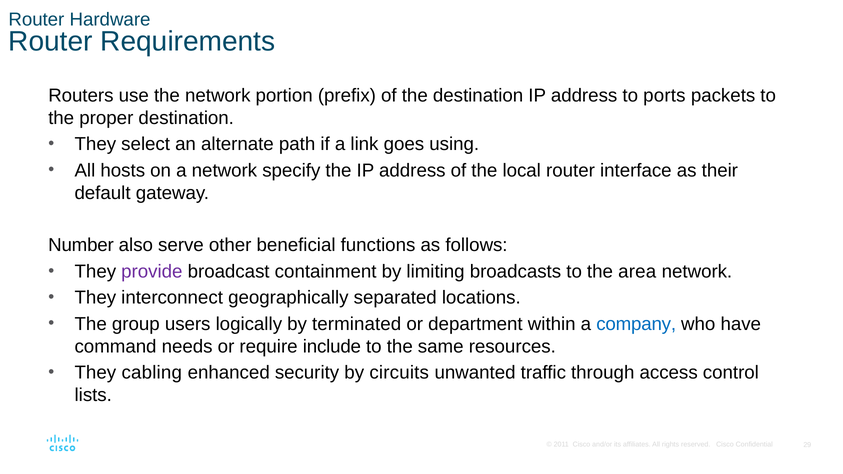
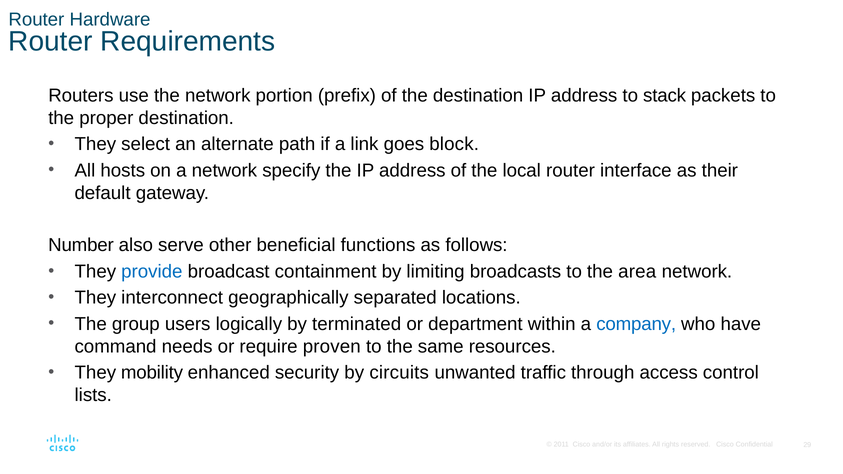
ports: ports -> stack (665, 96)
using: using -> block (454, 144)
provide colour: purple -> blue (152, 272)
include: include -> proven (332, 347)
cabling: cabling -> mobility (152, 373)
